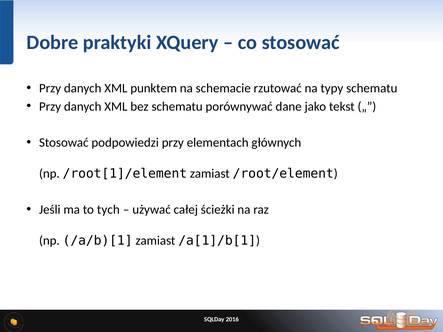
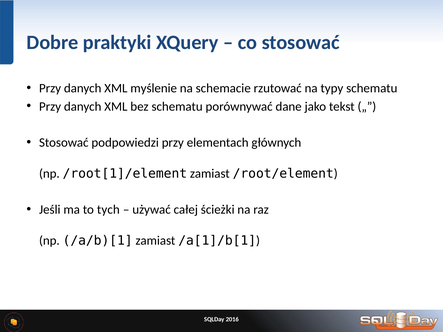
punktem: punktem -> myślenie (154, 88)
